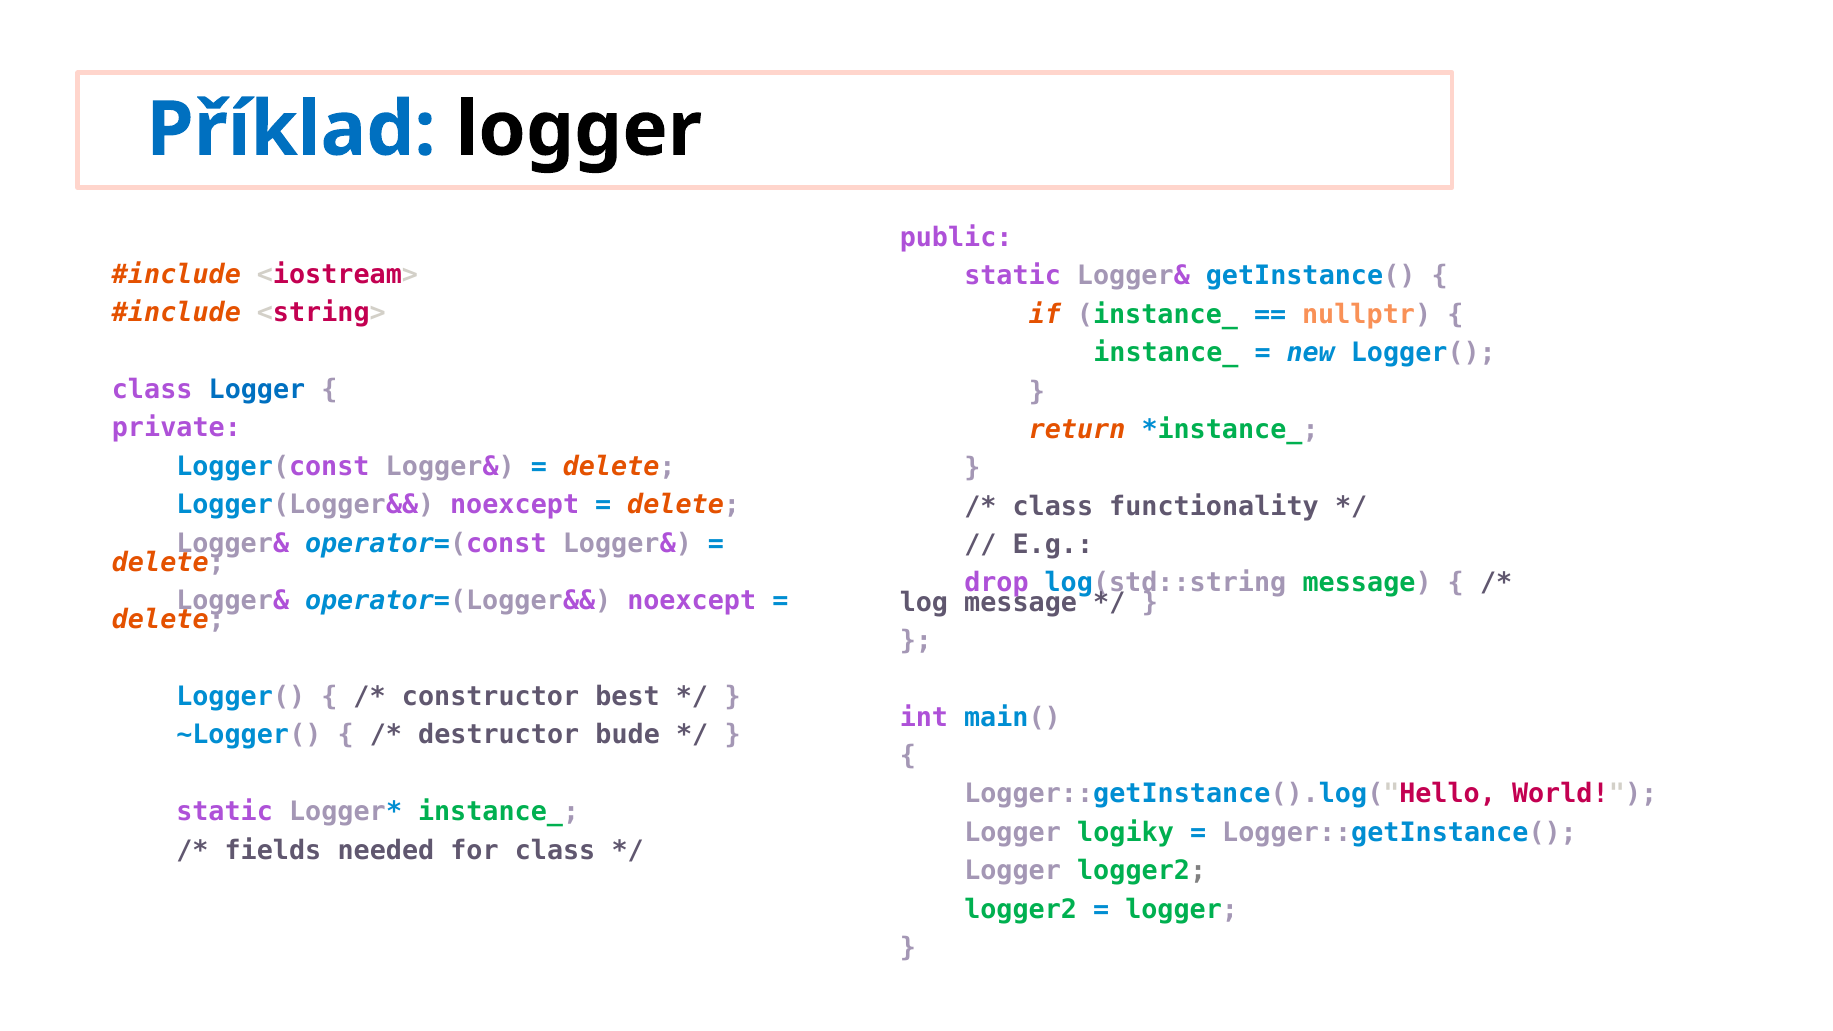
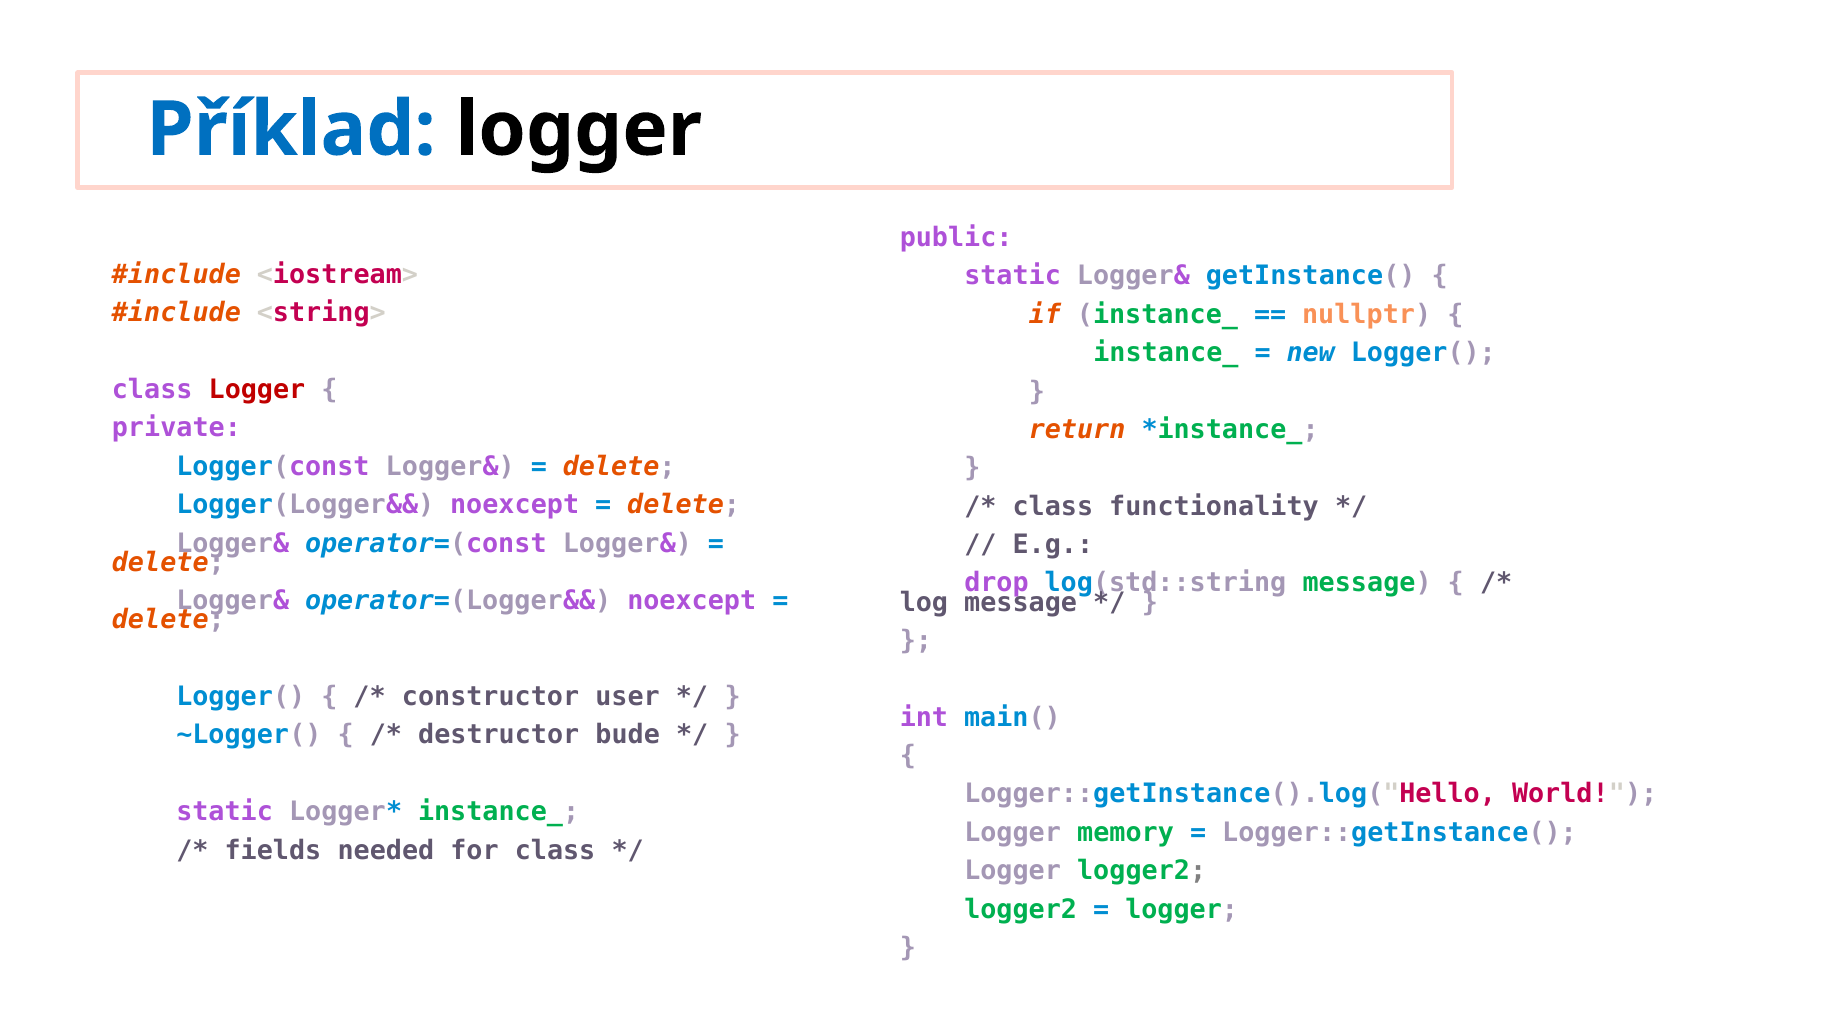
Logger colour: blue -> red (257, 390)
best: best -> user (628, 697)
logiky: logiky -> memory (1126, 833)
